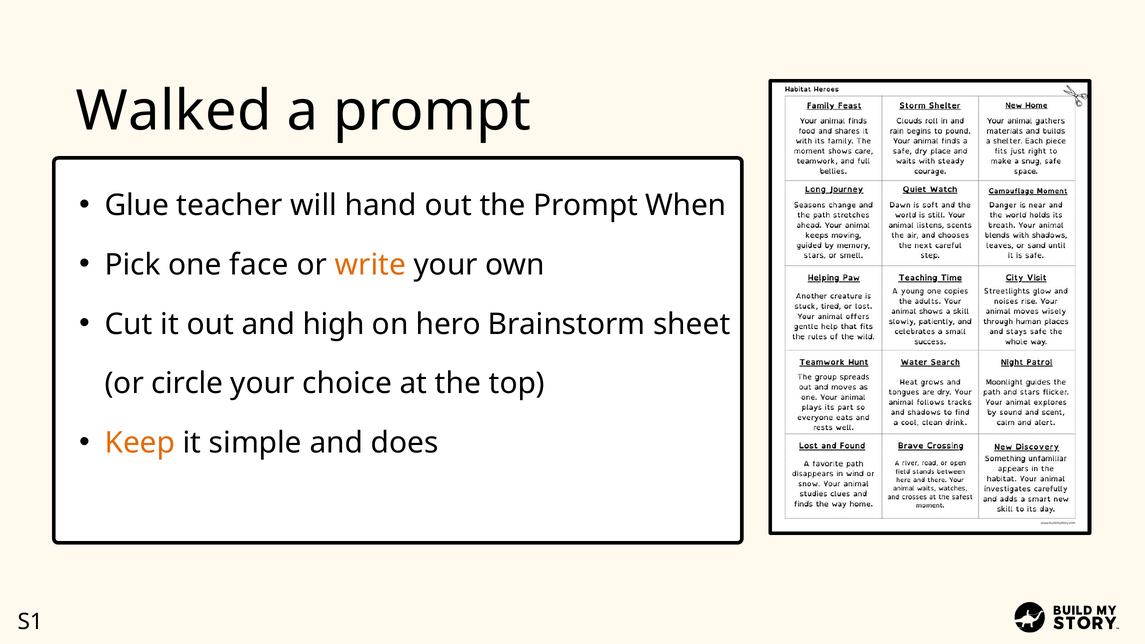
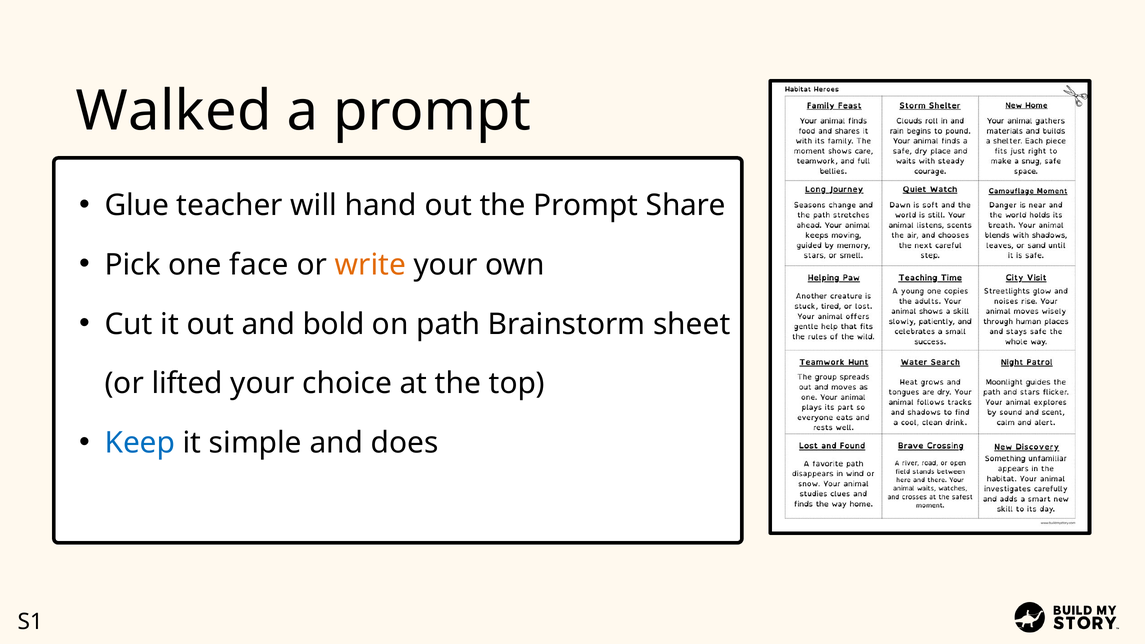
When: When -> Share (686, 205)
high: high -> bold (334, 324)
hero: hero -> path (448, 324)
circle: circle -> lifted (187, 384)
Keep colour: orange -> blue (140, 443)
